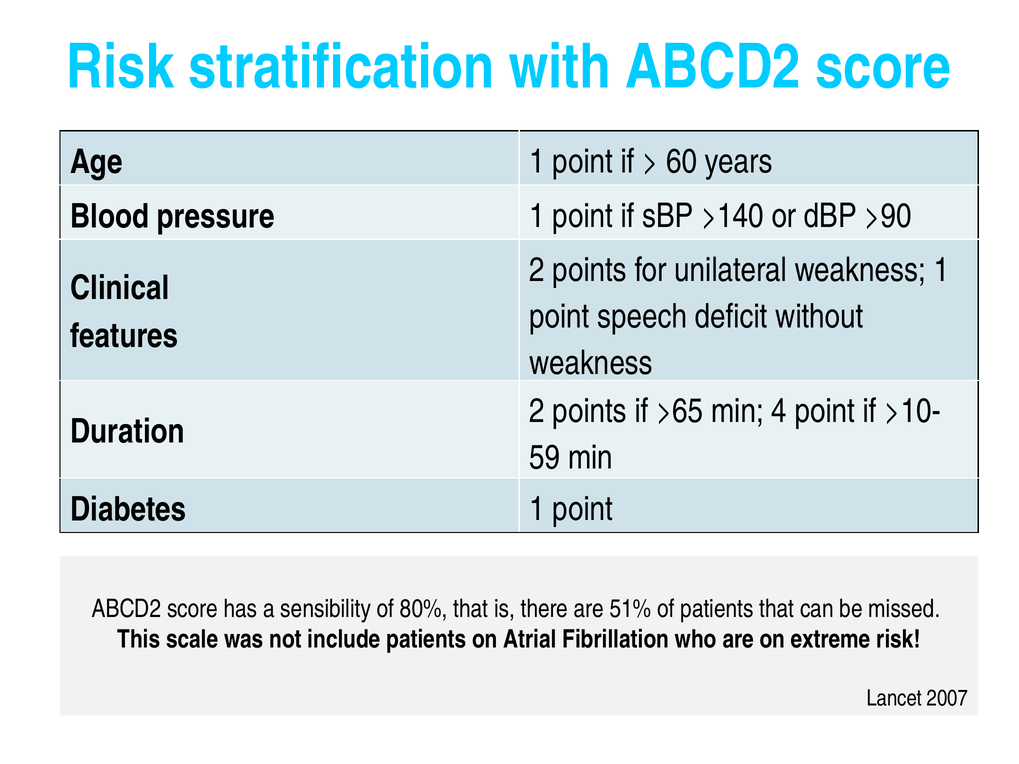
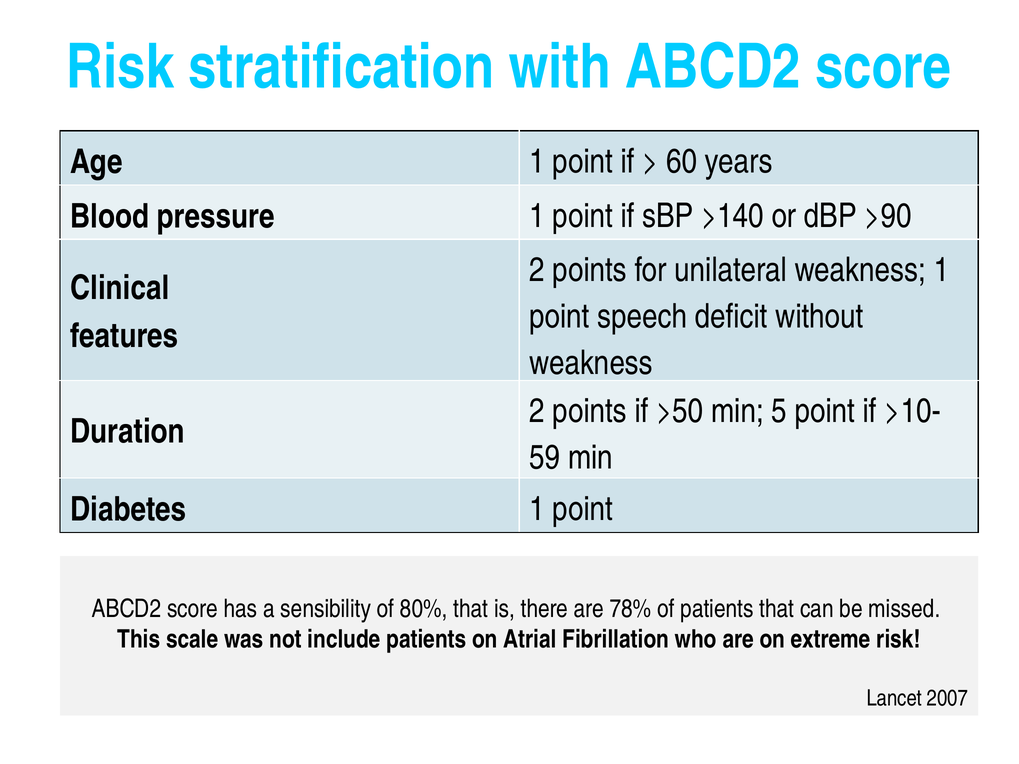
>65: >65 -> >50 (680, 411)
4: 4 -> 5 (779, 411)
51%: 51% -> 78% (631, 609)
